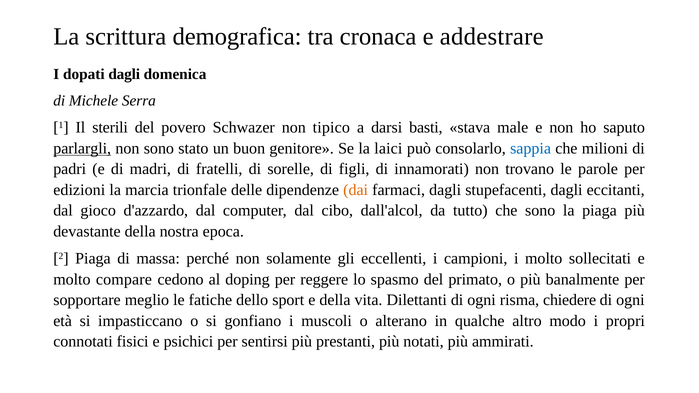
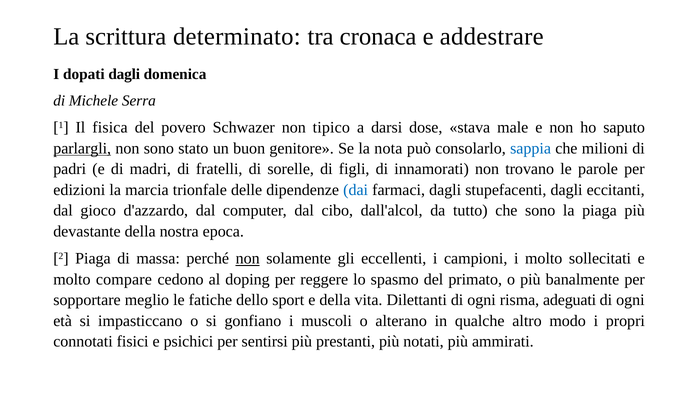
demografica: demografica -> determinato (237, 37)
sterili: sterili -> fisica (110, 128)
basti: basti -> dose (426, 128)
laici: laici -> nota (388, 148)
dai colour: orange -> blue (356, 190)
non underline: none -> present (248, 259)
chiedere: chiedere -> adeguati (570, 300)
